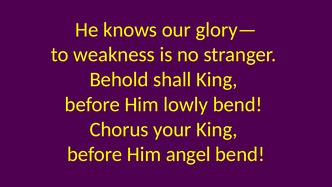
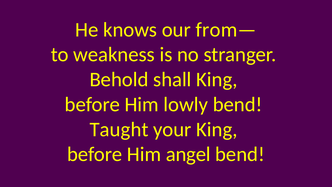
glory—: glory— -> from— (226, 30)
Chorus: Chorus -> Taught (119, 129)
